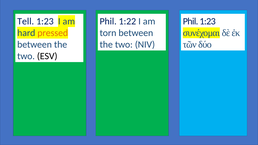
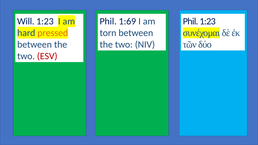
Tell: Tell -> Will (26, 21)
1:22: 1:22 -> 1:69 (127, 21)
ESV colour: black -> red (47, 56)
